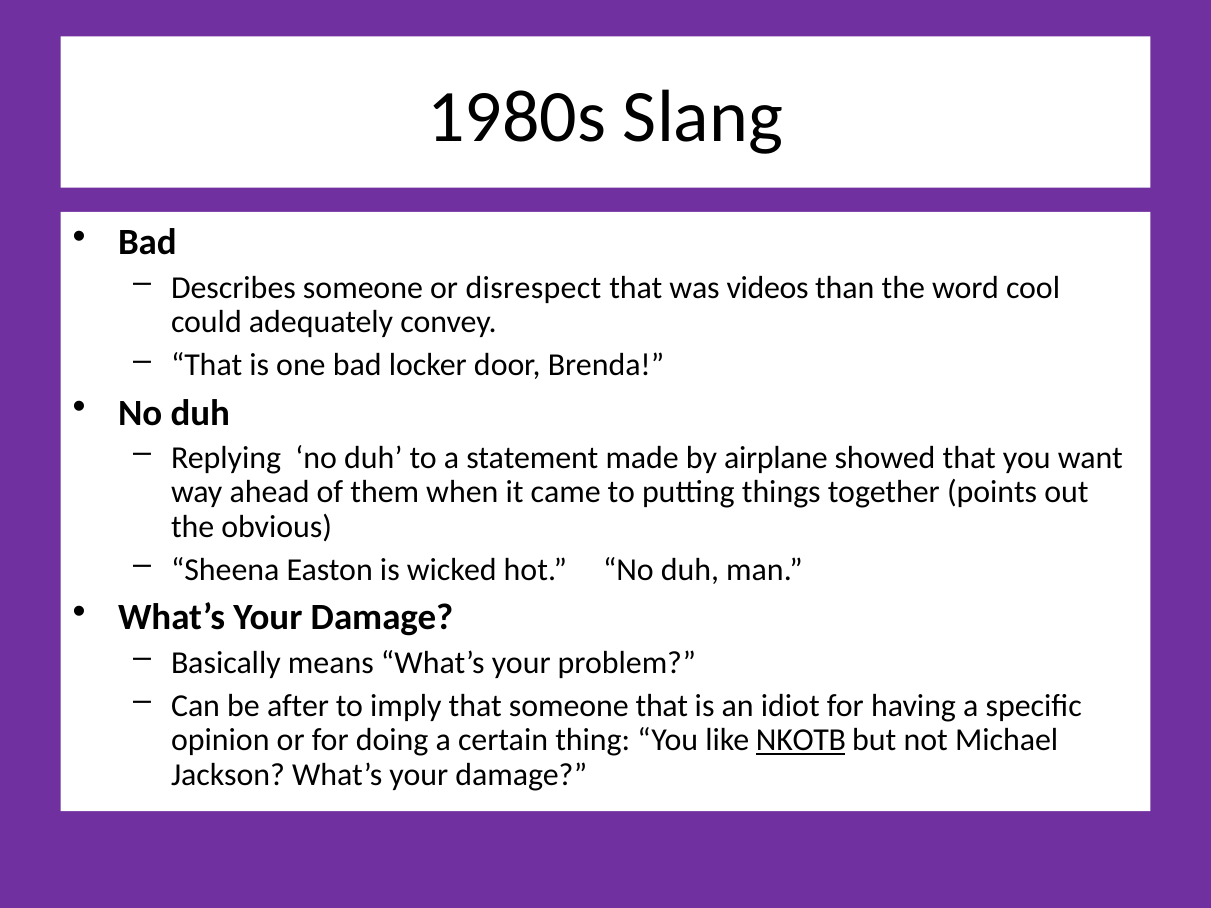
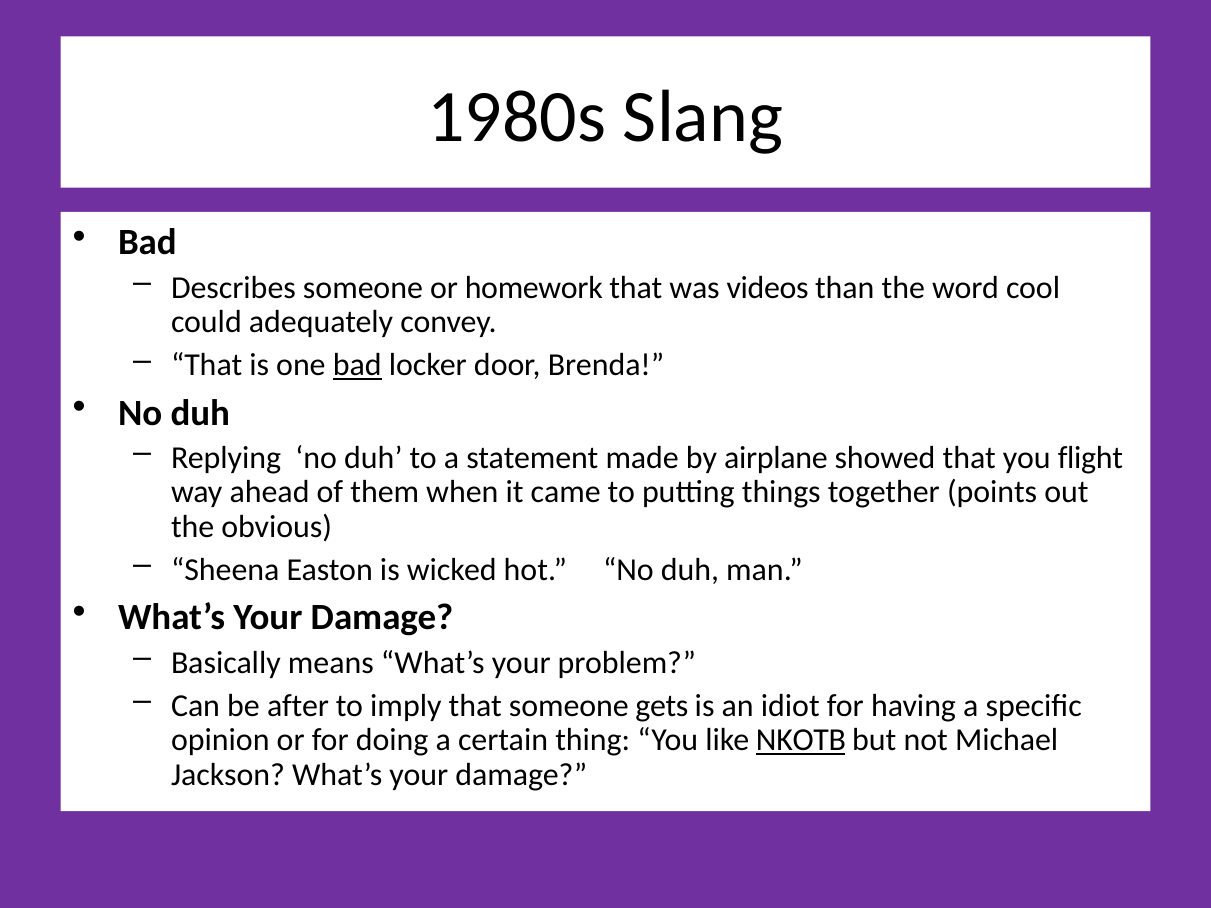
disrespect: disrespect -> homework (534, 288)
bad underline: none -> present (357, 365)
want: want -> flight (1090, 458)
someone that: that -> gets (662, 706)
